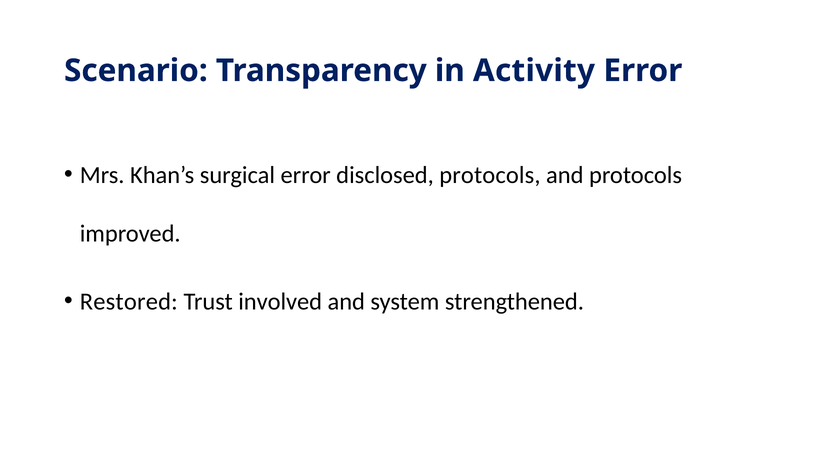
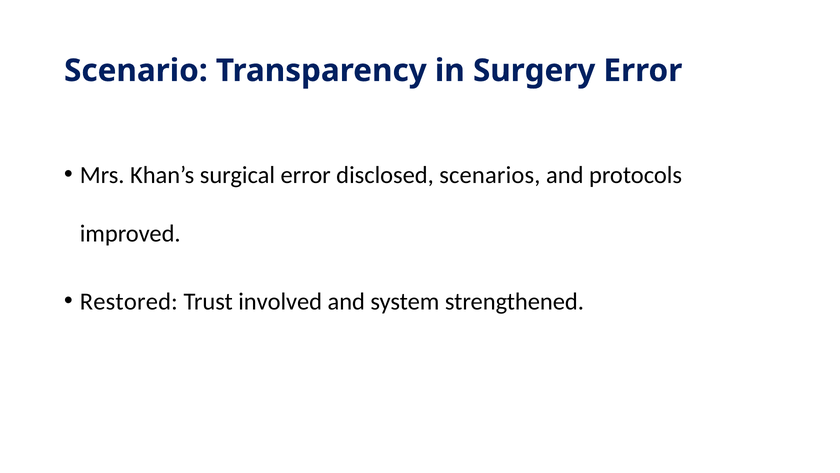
Activity: Activity -> Surgery (534, 71)
disclosed protocols: protocols -> scenarios (490, 175)
